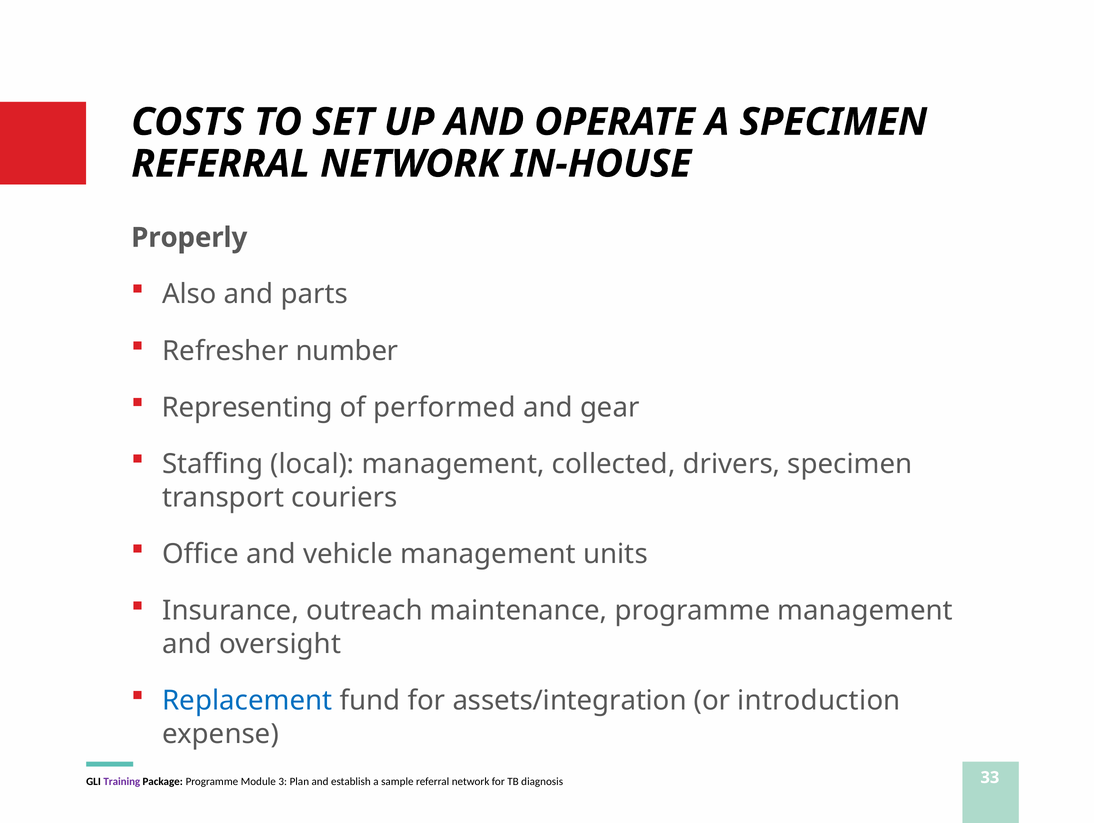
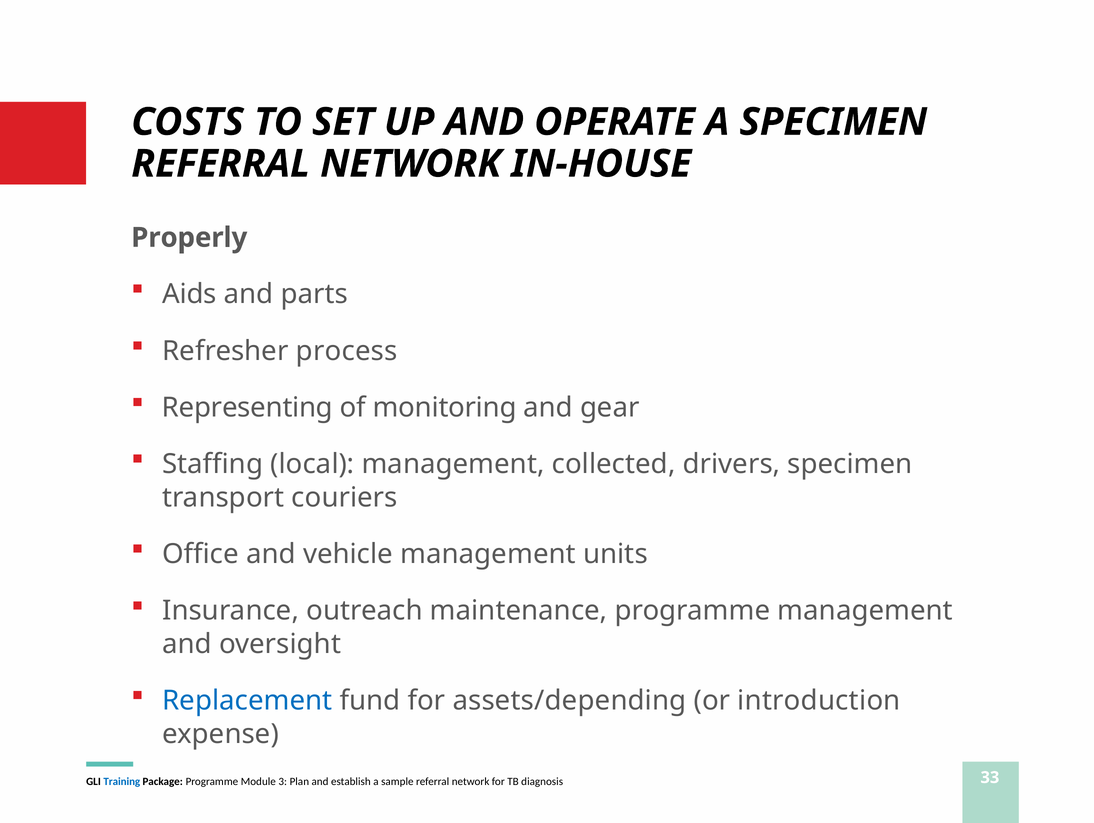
Also: Also -> Aids (189, 294)
number: number -> process (347, 351)
performed: performed -> monitoring (445, 408)
assets/integration: assets/integration -> assets/depending (569, 701)
Training colour: purple -> blue (122, 782)
